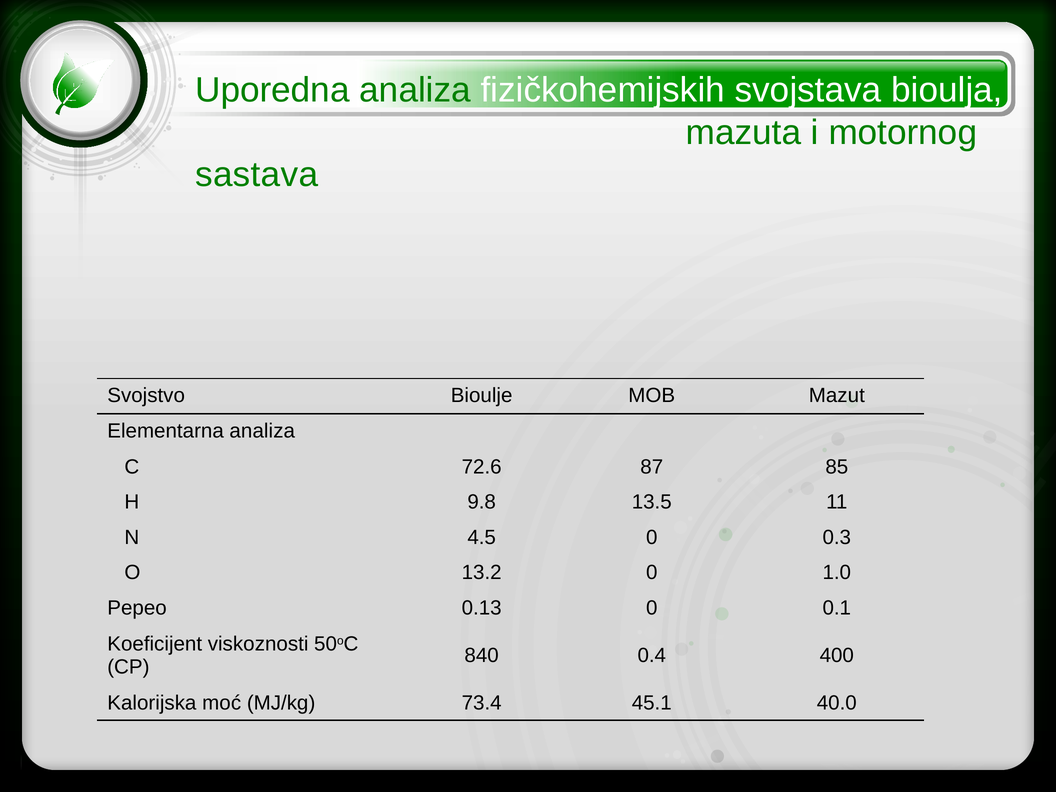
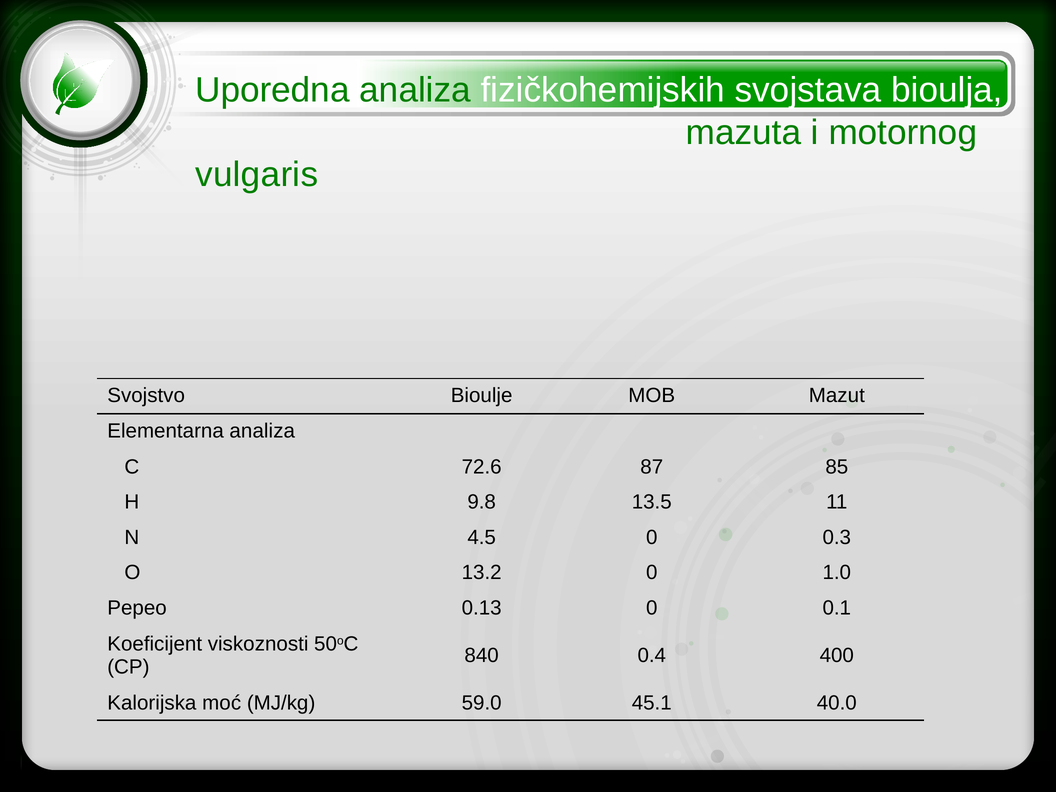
sastava: sastava -> vulgaris (257, 175)
73.4: 73.4 -> 59.0 (482, 703)
